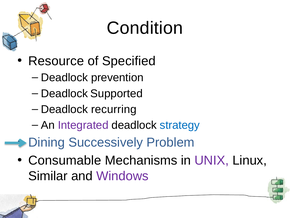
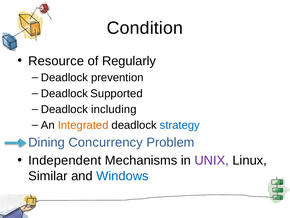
Specified: Specified -> Regularly (129, 61)
recurring: recurring -> including (114, 109)
Integrated colour: purple -> orange (83, 125)
Successively: Successively -> Concurrency (106, 142)
Consumable: Consumable -> Independent (65, 160)
Windows colour: purple -> blue (122, 176)
